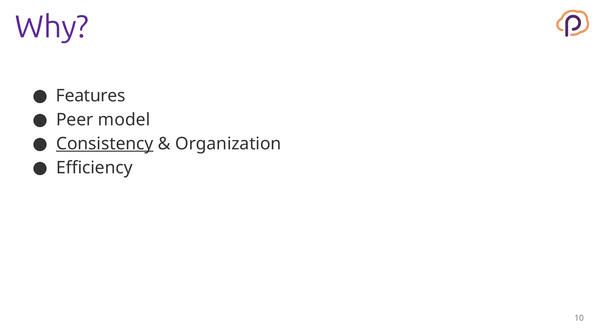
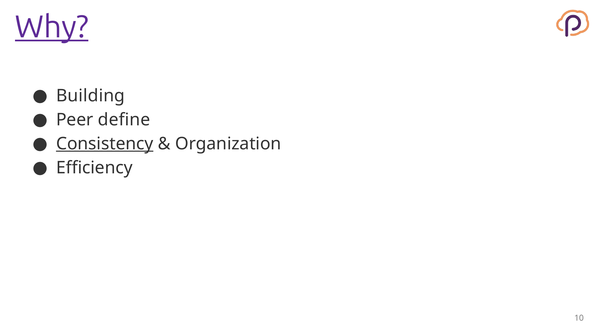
Why underline: none -> present (52, 27)
Features: Features -> Building (91, 96)
model: model -> define (124, 120)
